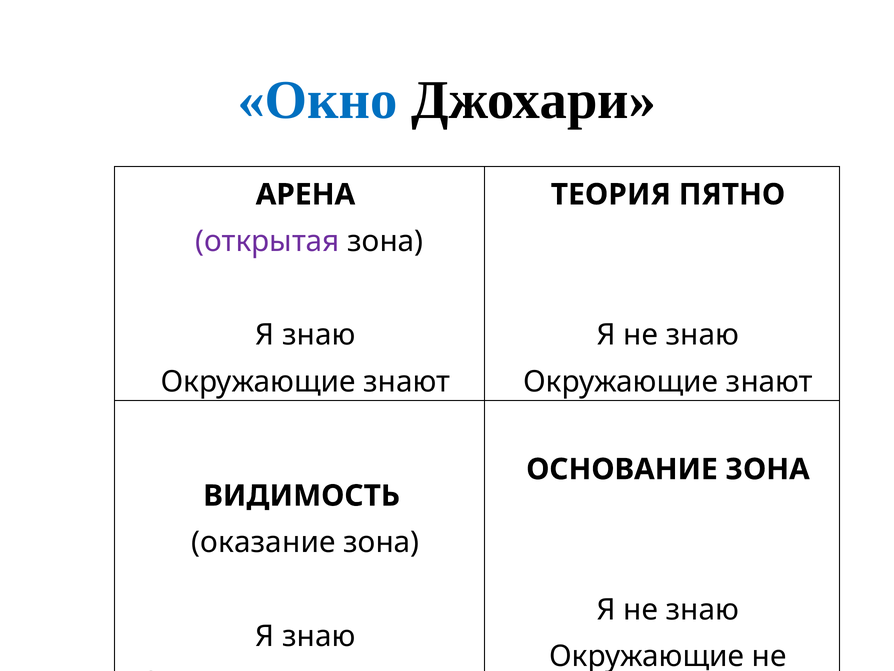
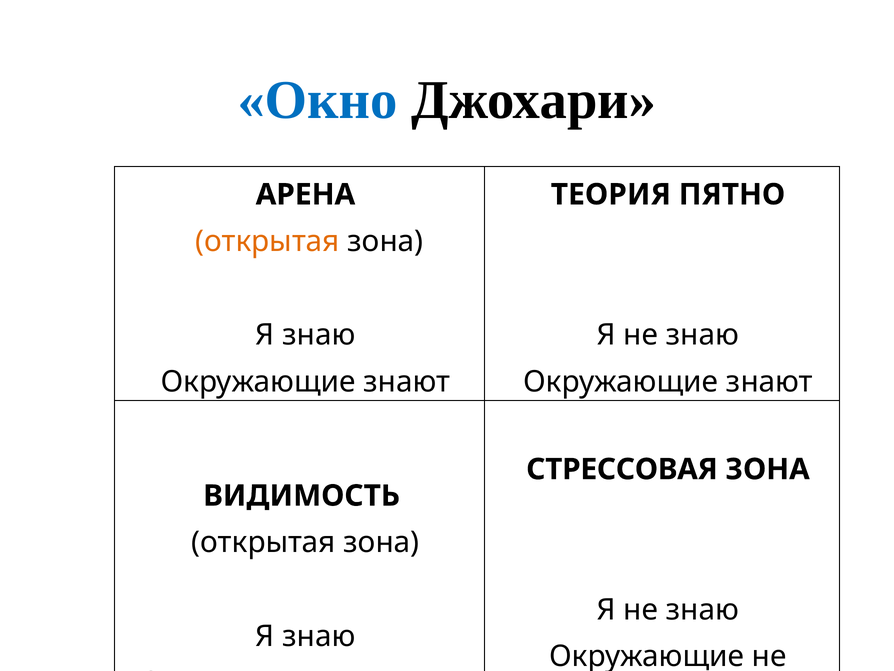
открытая colour: purple -> orange (267, 241)
ОСНОВАНИЕ: ОСНОВАНИЕ -> СТРЕССОВАЯ (622, 469)
оказание: оказание -> открытая (264, 542)
